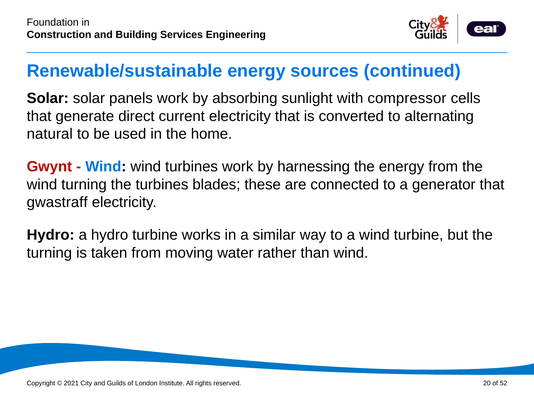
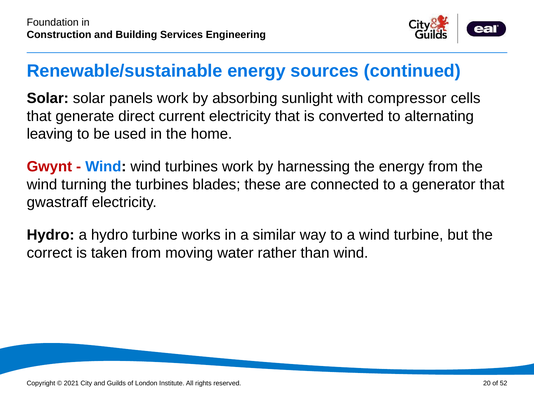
natural: natural -> leaving (50, 134)
turning: turning -> correct (49, 253)
